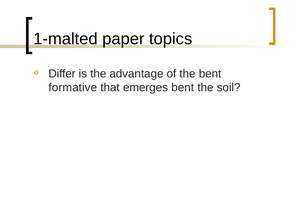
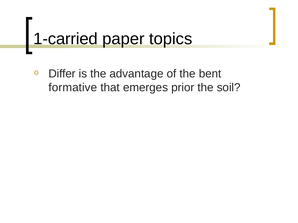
1-malted: 1-malted -> 1-carried (66, 39)
emerges bent: bent -> prior (183, 88)
